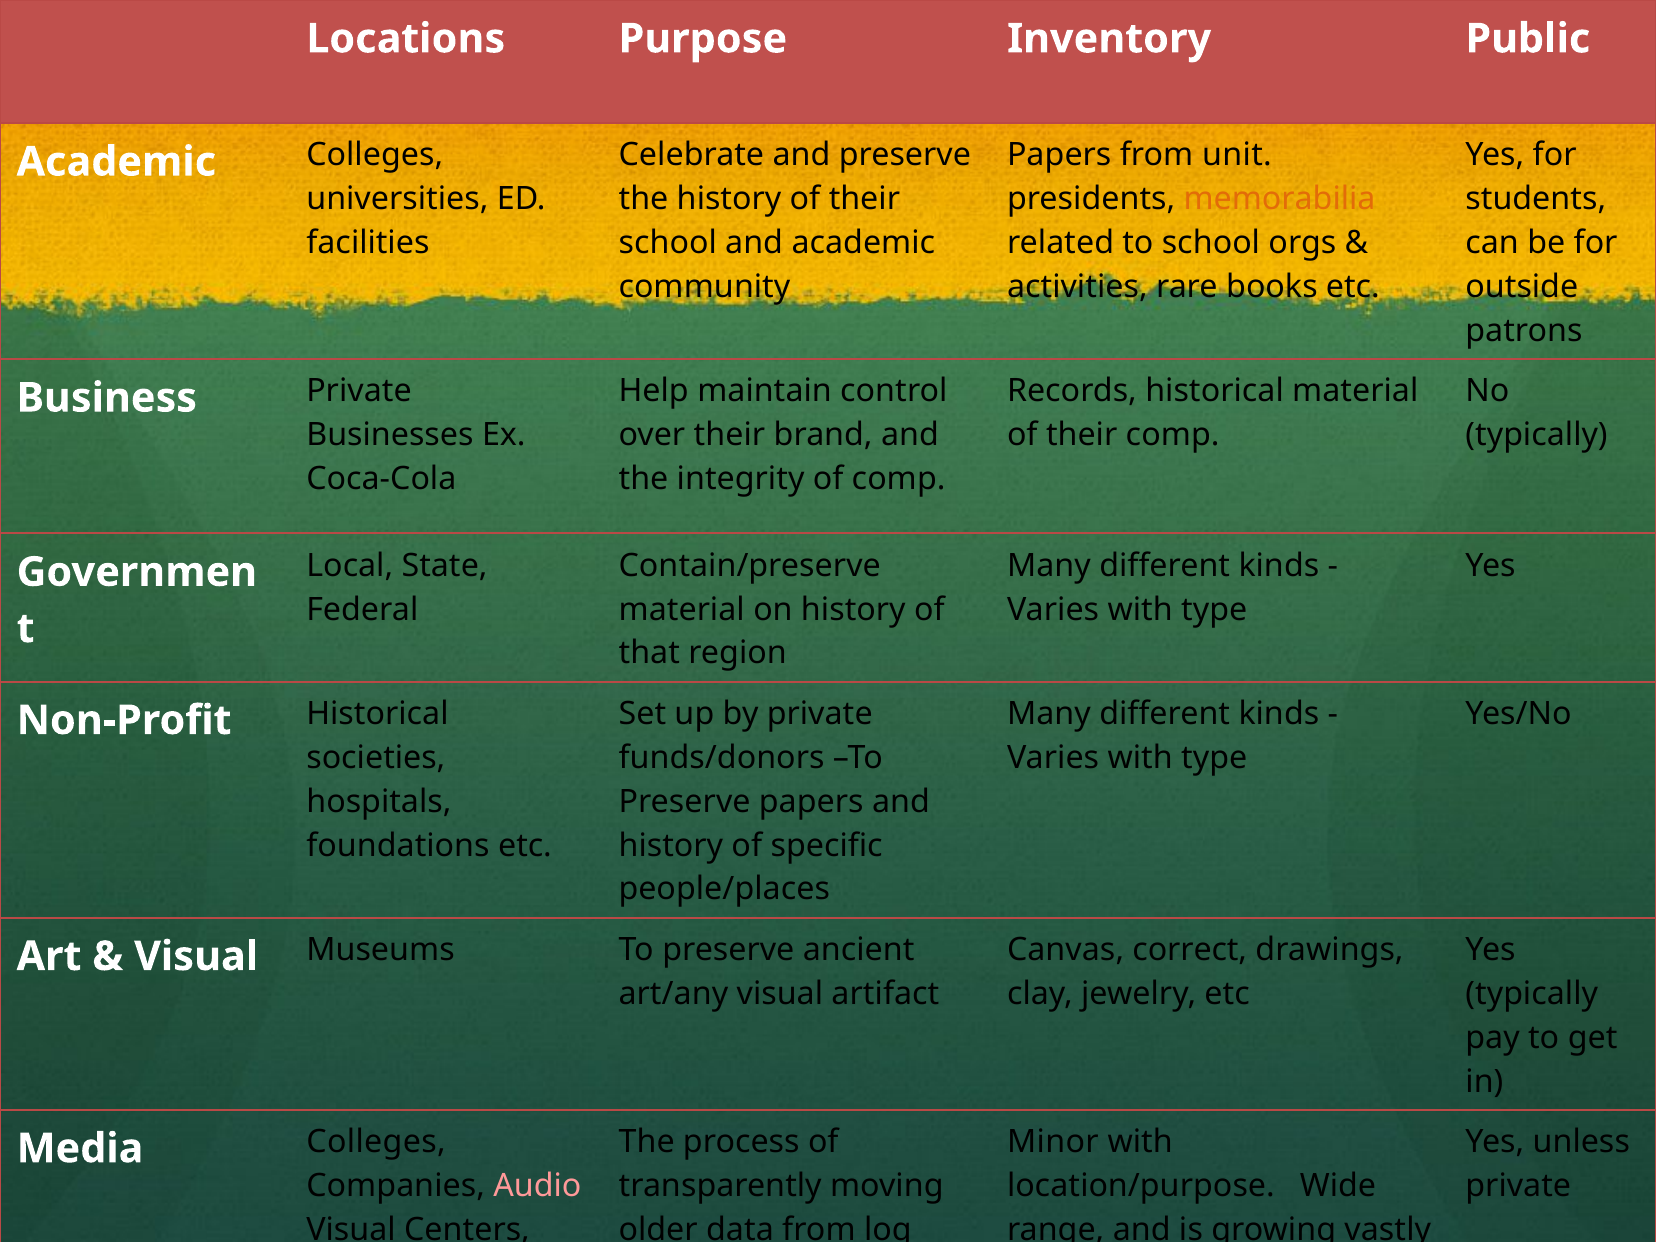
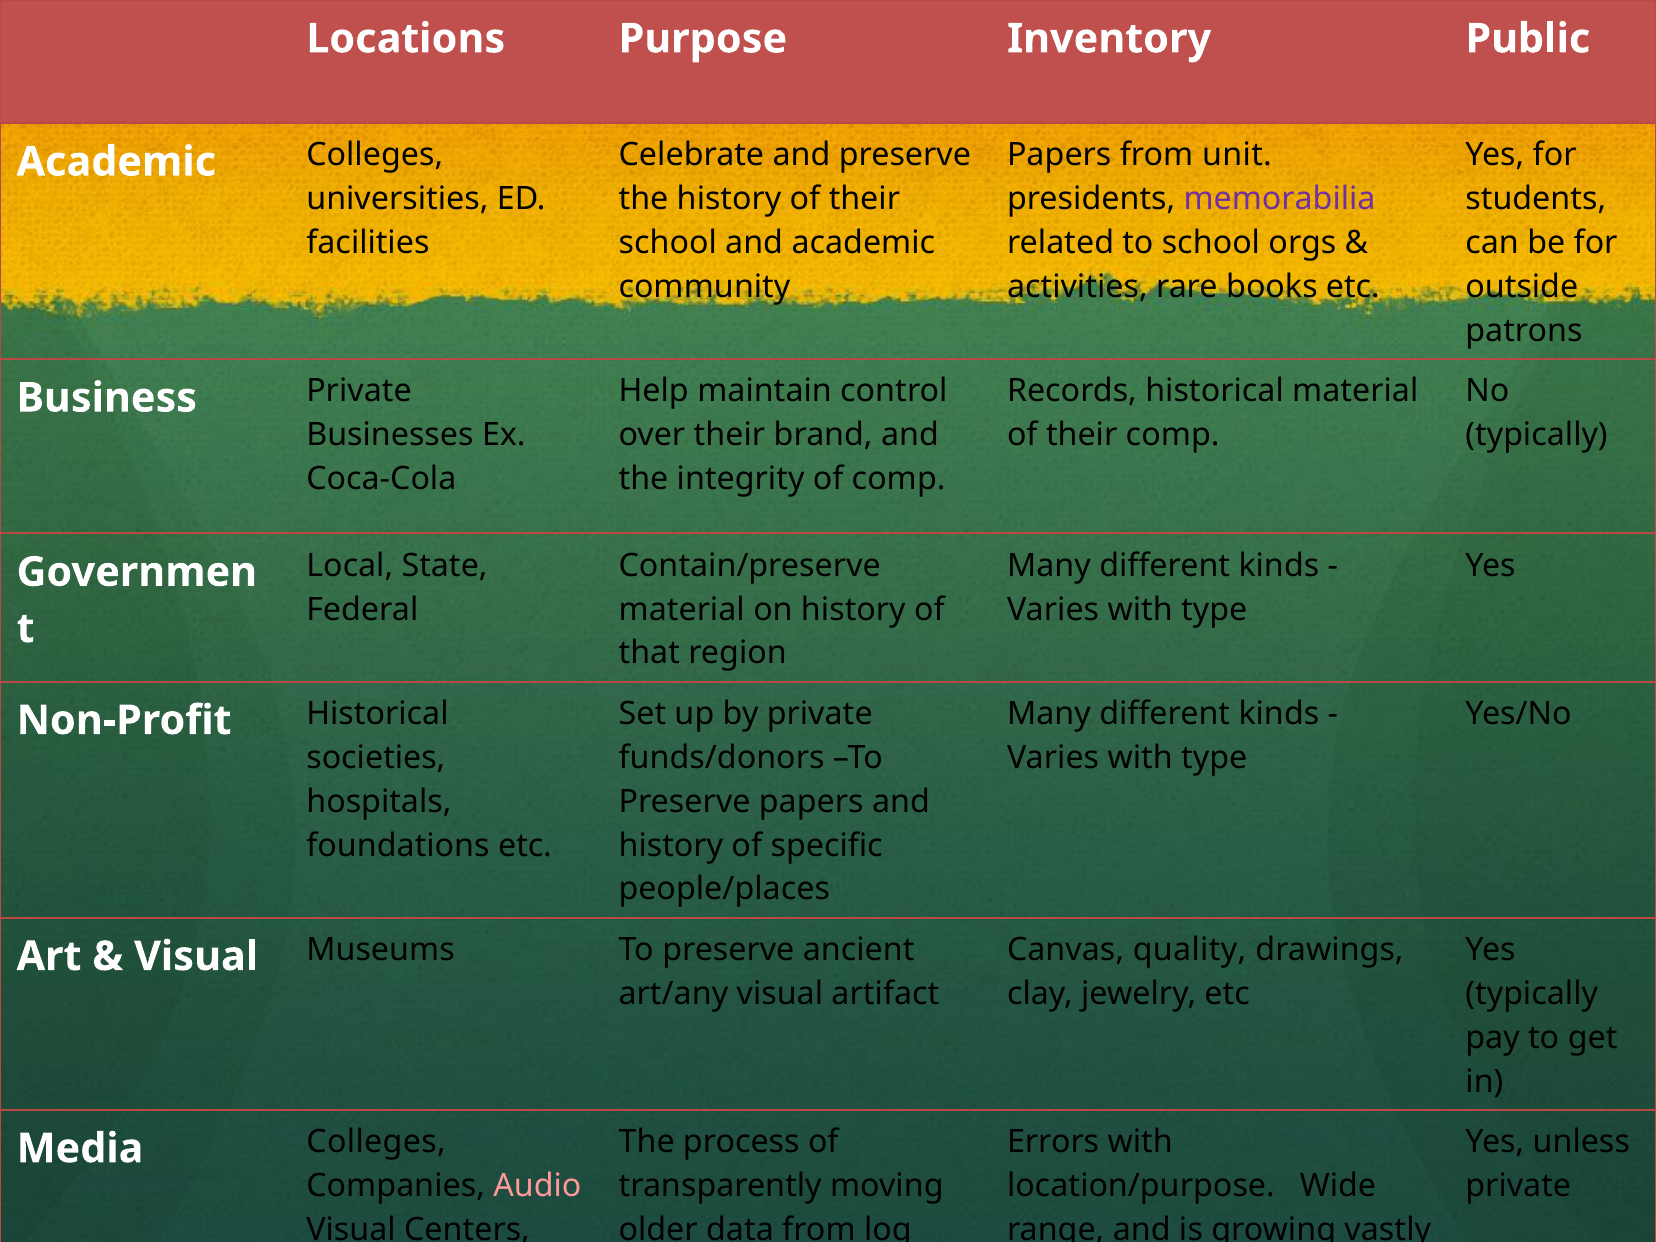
memorabilia colour: orange -> purple (1280, 199)
correct: correct -> quality (1190, 950)
Minor: Minor -> Errors (1053, 1142)
